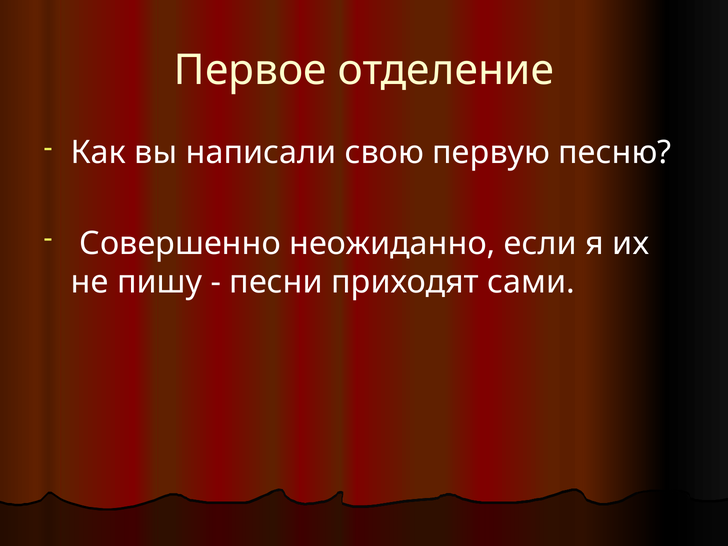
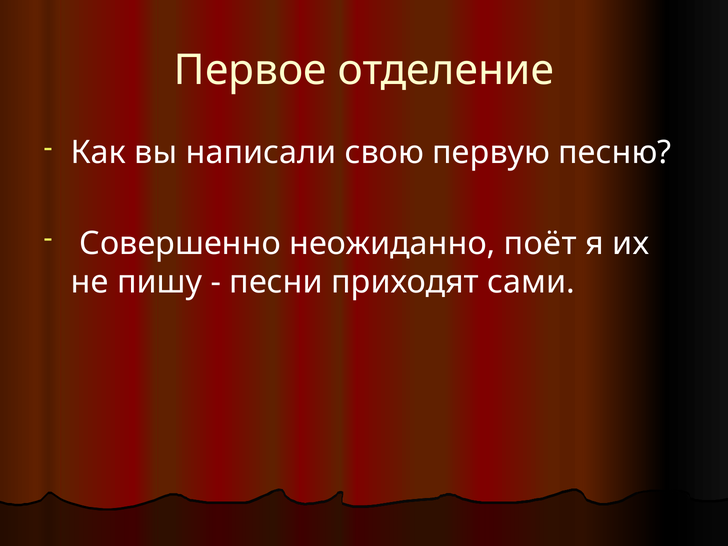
если: если -> поёт (540, 243)
